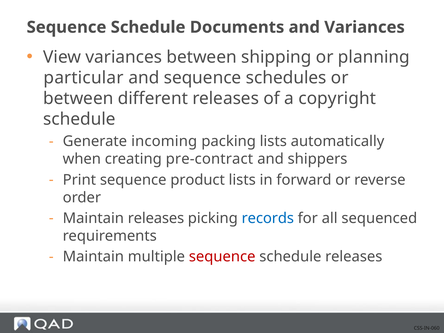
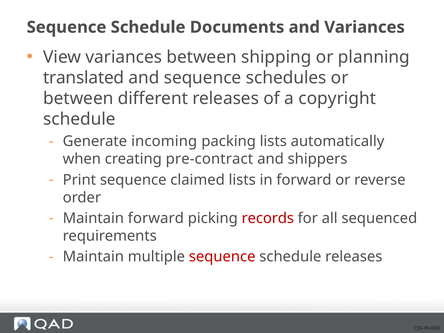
particular: particular -> translated (84, 78)
product: product -> claimed (198, 180)
Maintain releases: releases -> forward (156, 218)
records colour: blue -> red (268, 218)
